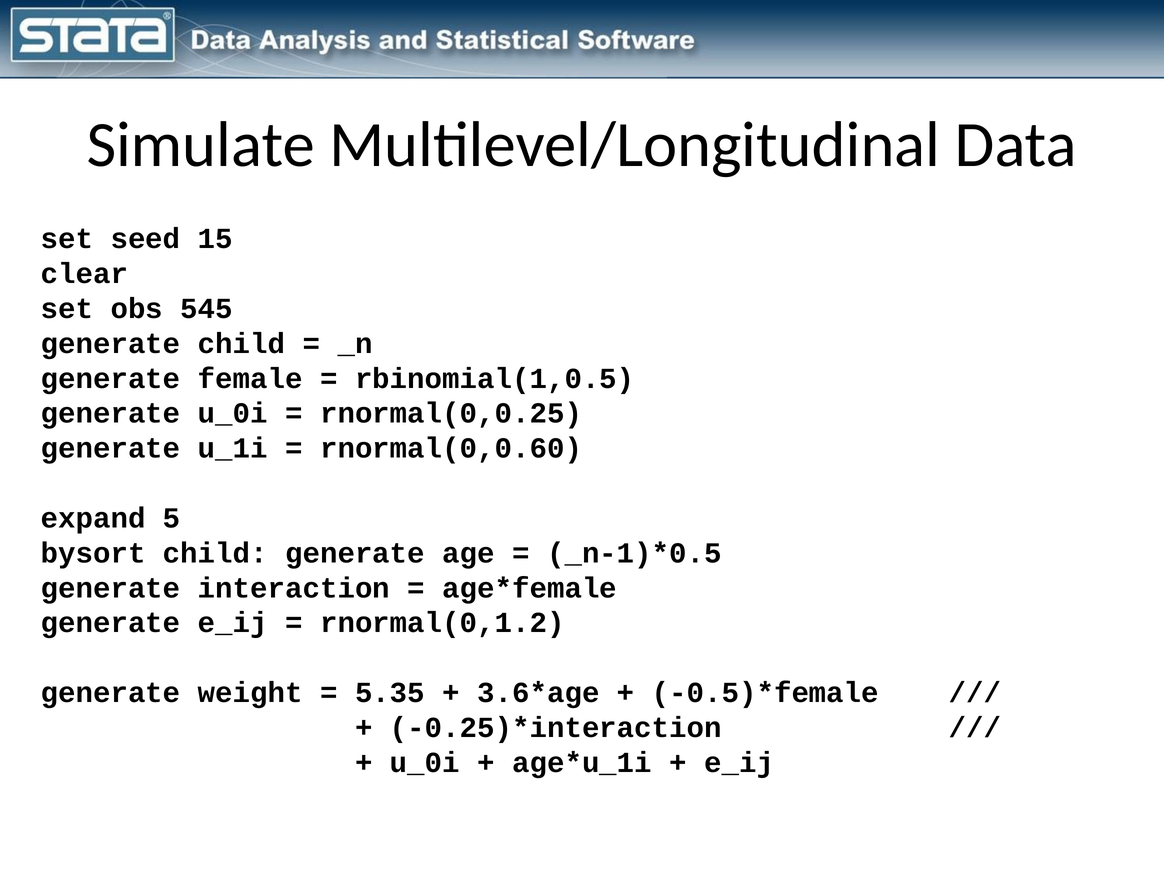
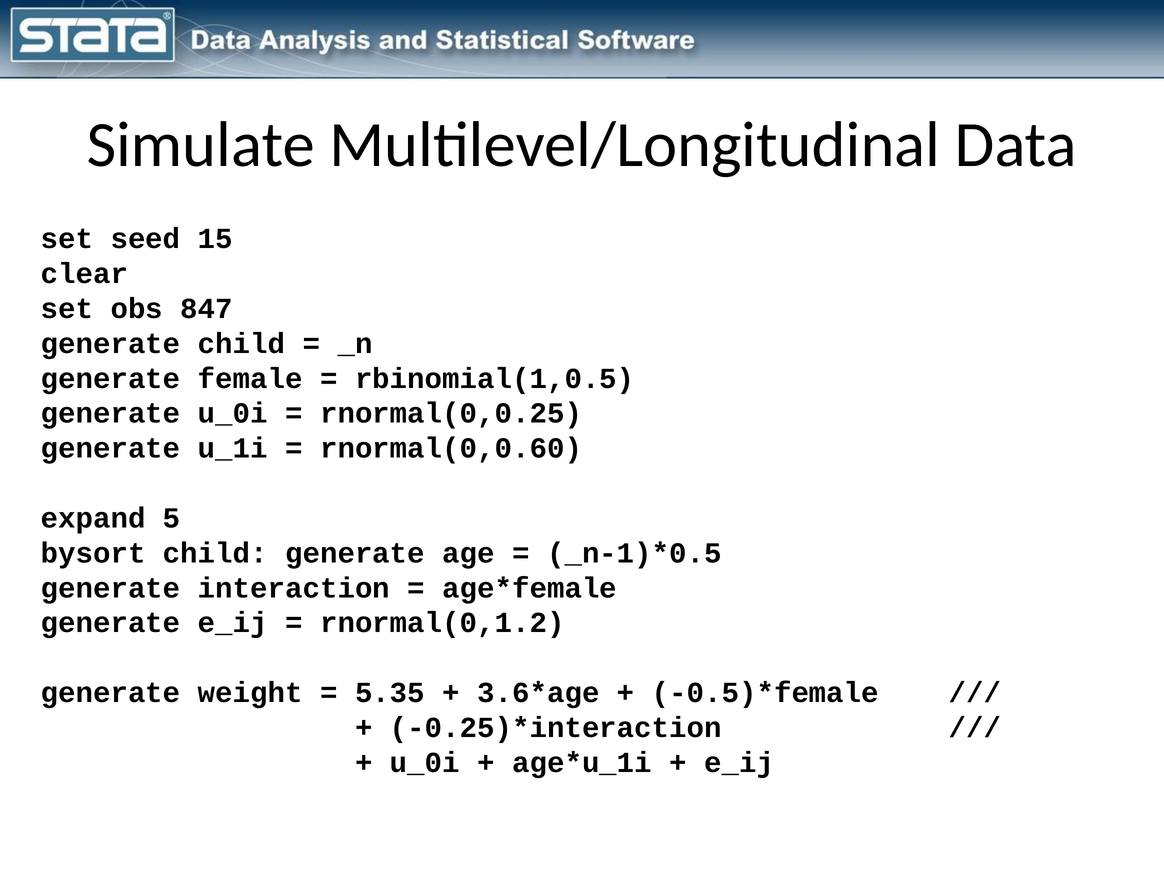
545: 545 -> 847 (207, 309)
